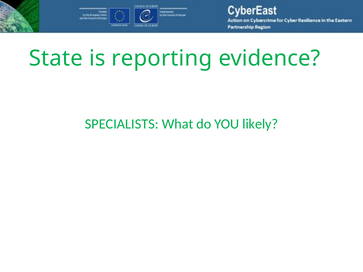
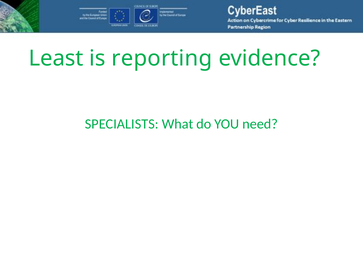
State: State -> Least (56, 58)
likely: likely -> need (260, 124)
